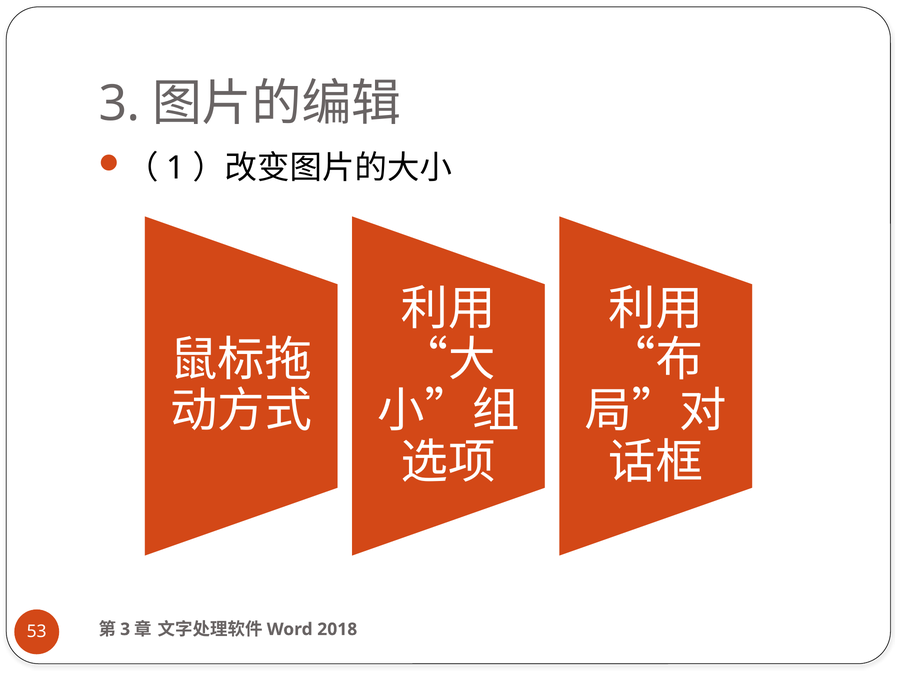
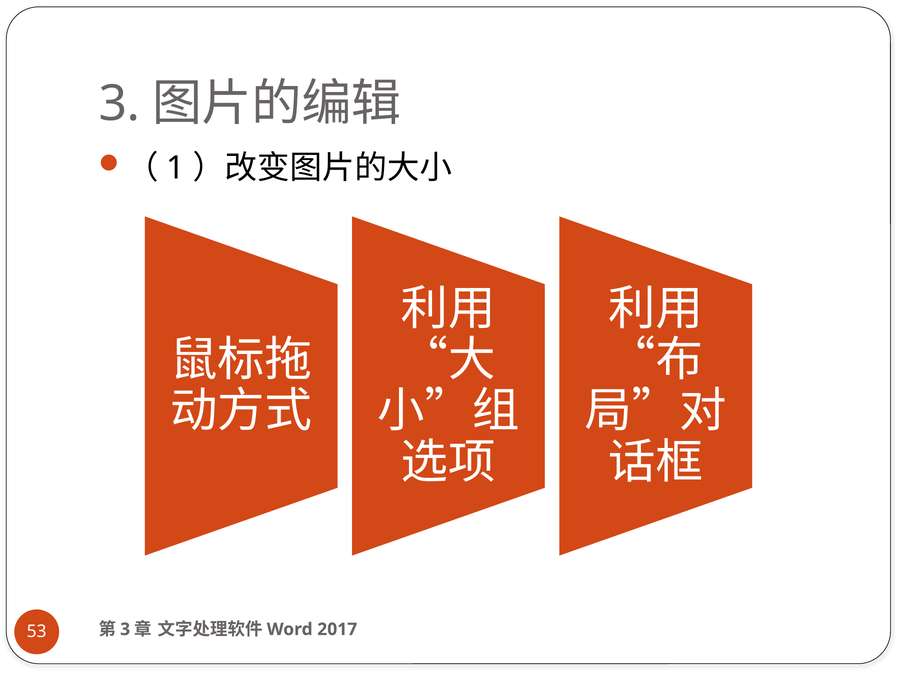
2018: 2018 -> 2017 (337, 629)
